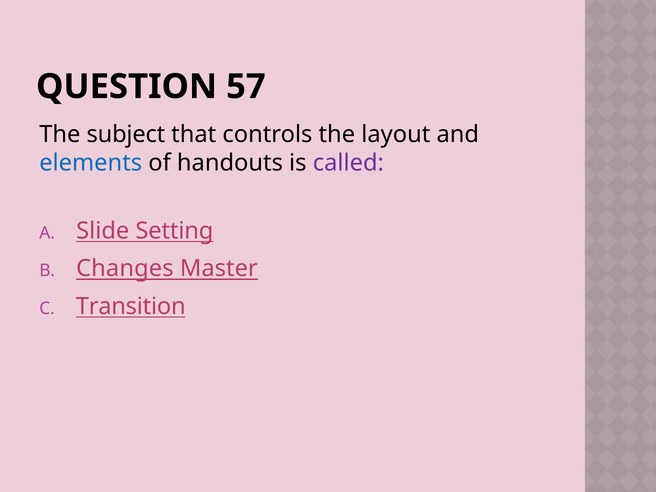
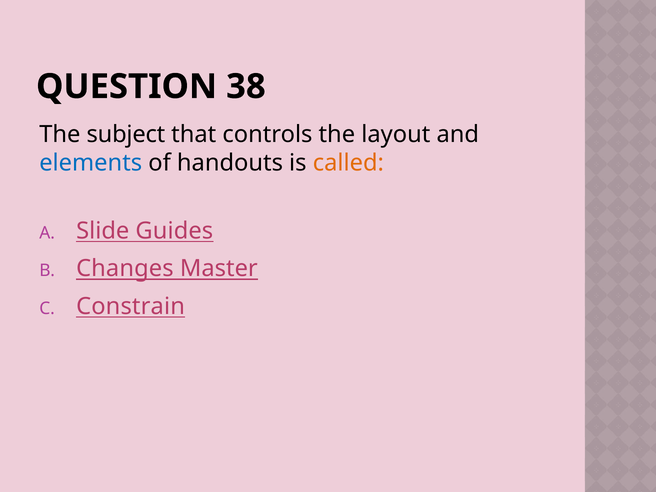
57: 57 -> 38 (246, 87)
called colour: purple -> orange (348, 163)
Setting: Setting -> Guides (174, 231)
Transition: Transition -> Constrain (131, 306)
